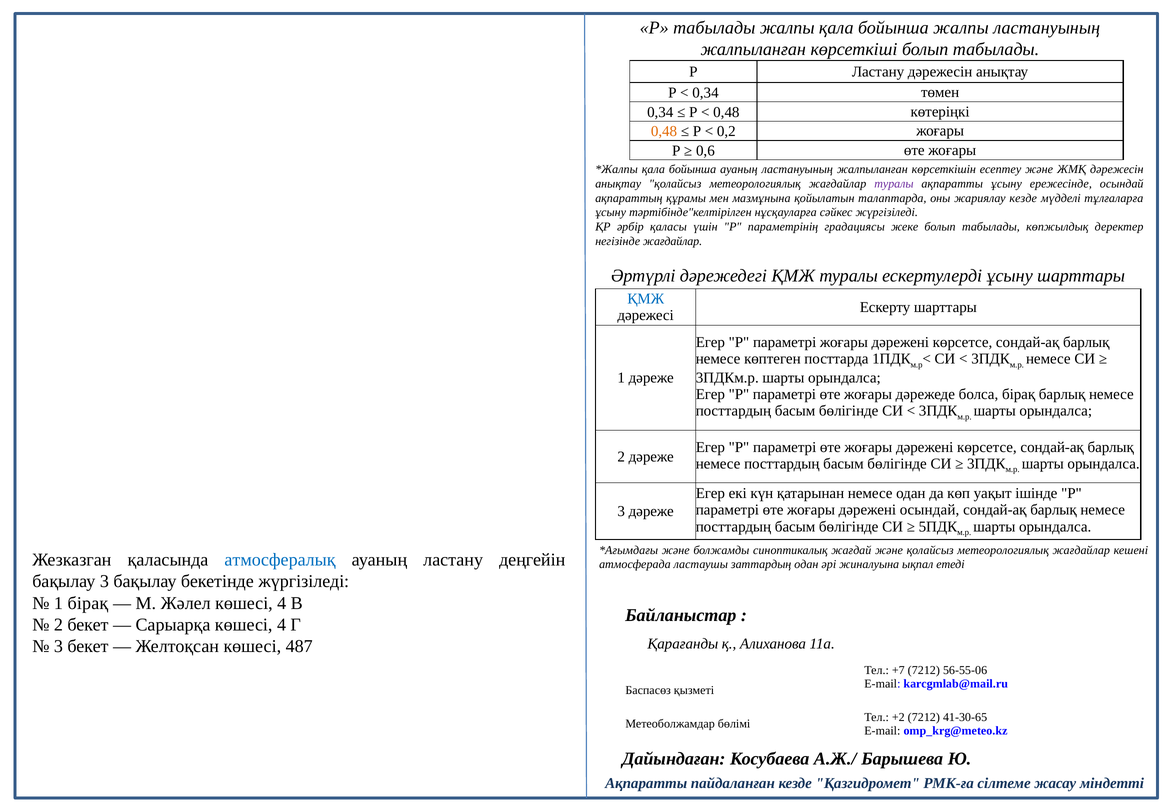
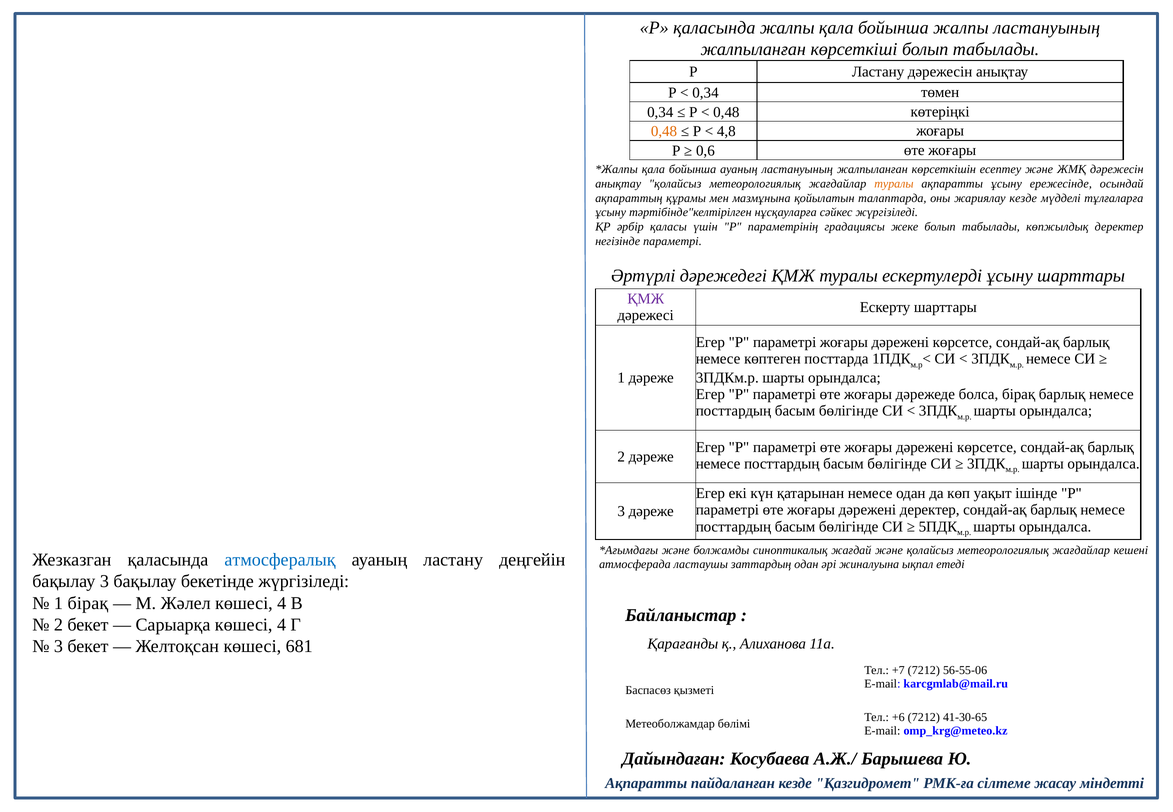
Р табылады: табылады -> қаласында (714, 28)
0,2: 0,2 -> 4,8 (726, 132)
туралы colour: purple -> orange (894, 184)
негізінде жағдайлар: жағдайлар -> параметрі (672, 241)
ҚМЖ colour: blue -> purple (646, 299)
дәрежені осындай: осындай -> деректер (930, 510)
487: 487 -> 681 (299, 646)
+2: +2 -> +6 (898, 717)
